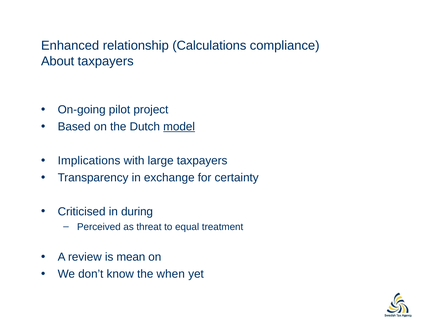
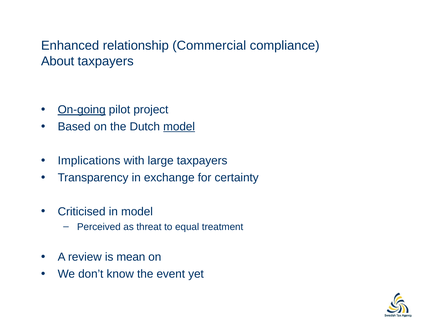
Calculations: Calculations -> Commercial (209, 46)
On-going underline: none -> present (82, 110)
in during: during -> model (137, 212)
when: when -> event (171, 274)
